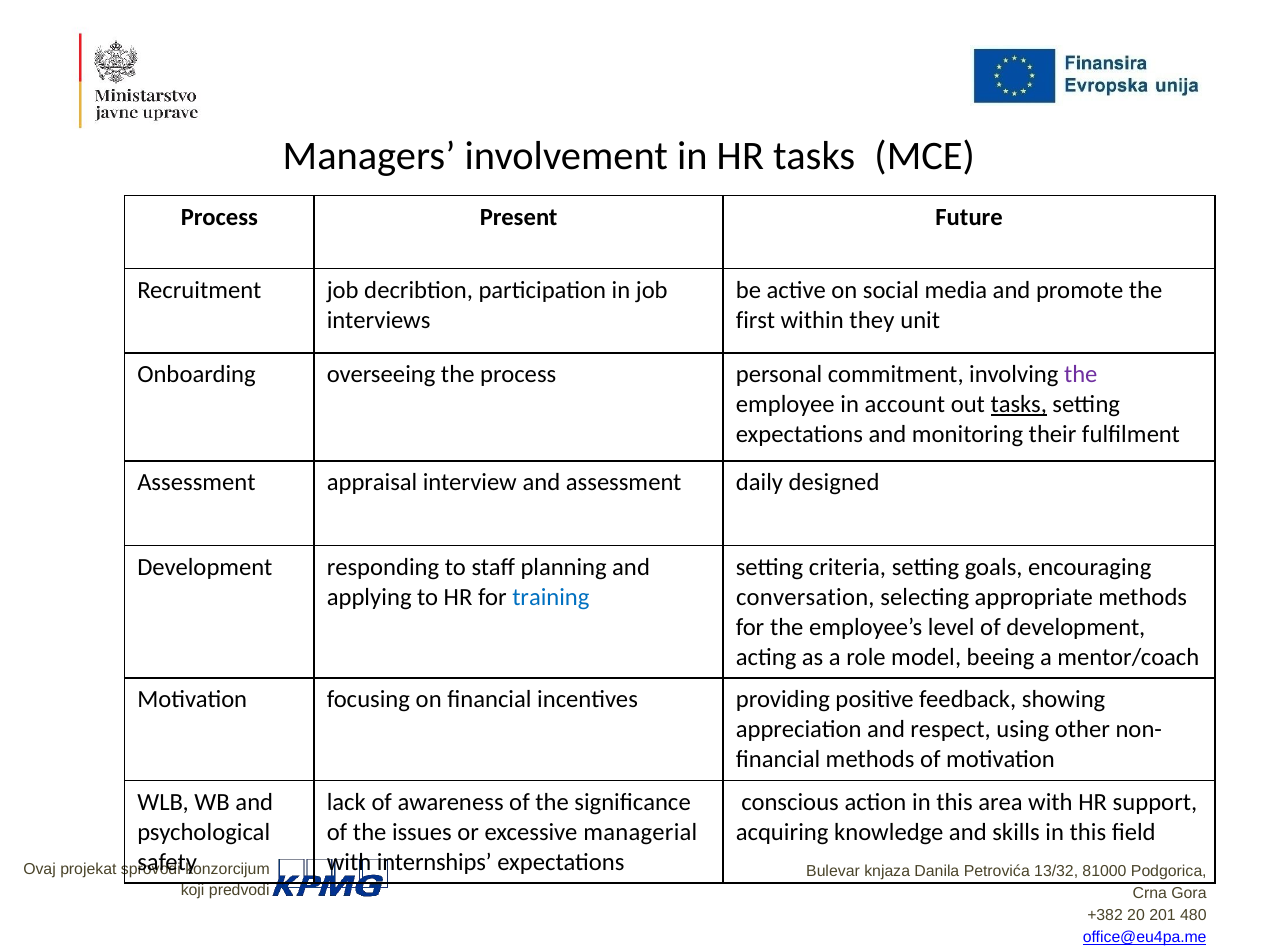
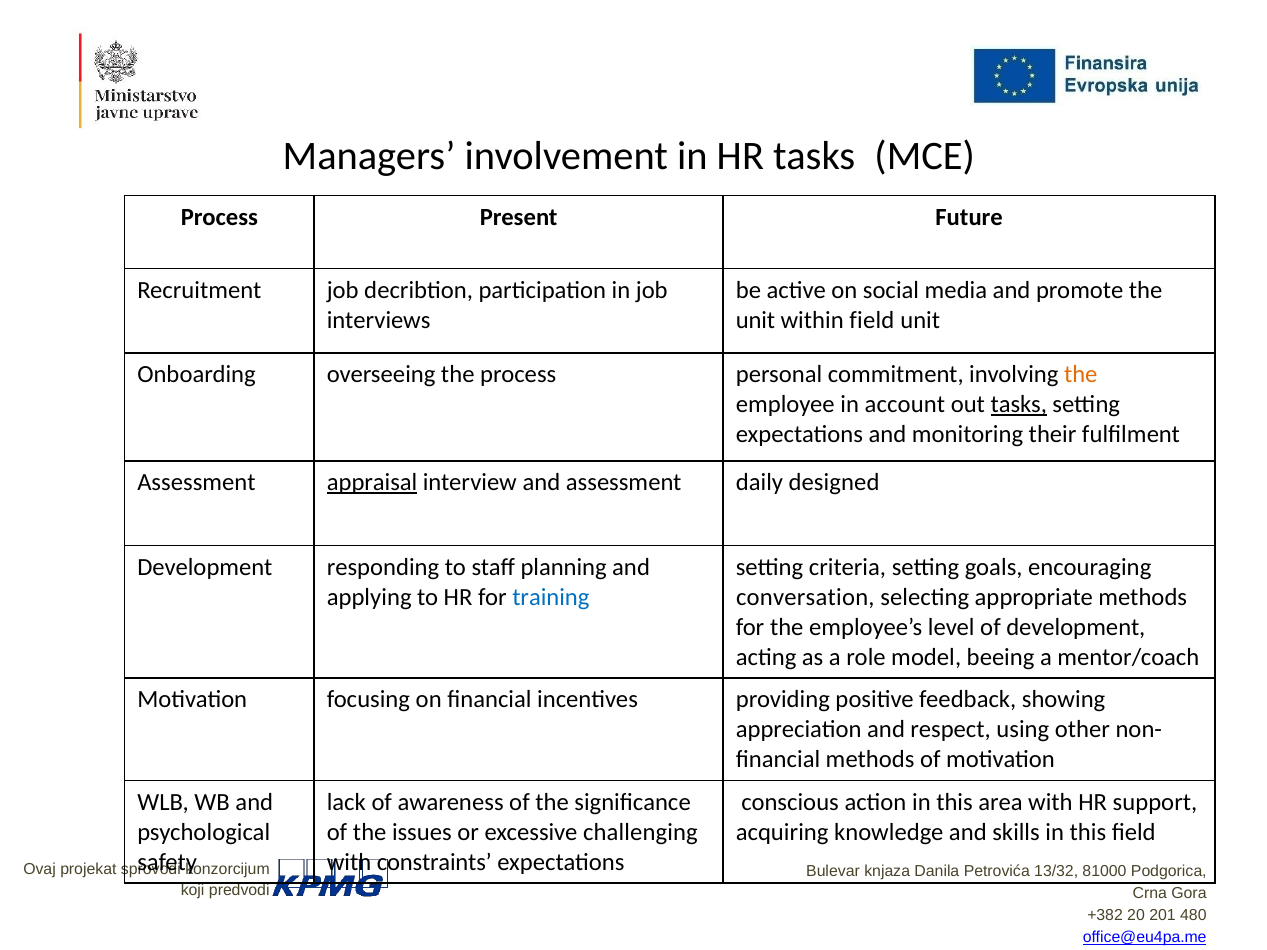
first: first -> unit (756, 320)
within they: they -> field (872, 320)
the colour: purple -> orange (1081, 375)
appraisal underline: none -> present (372, 483)
managerial: managerial -> challenging (640, 832)
internships: internships -> constraints (434, 862)
